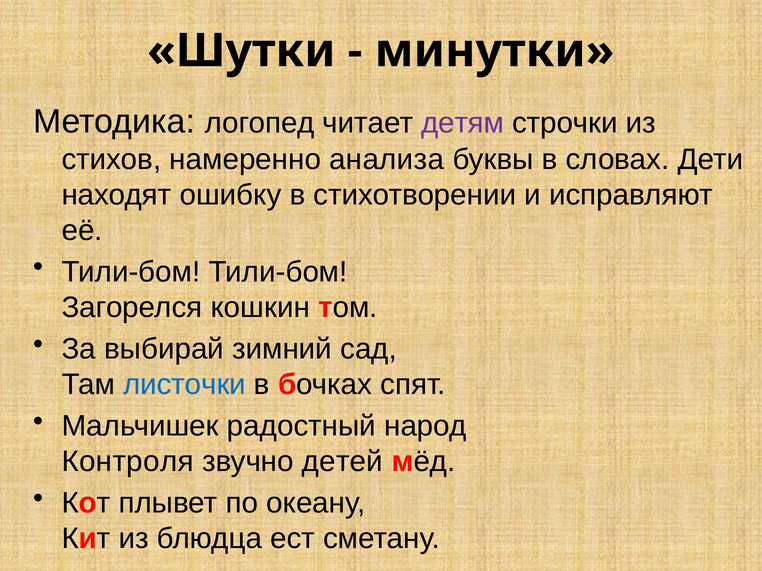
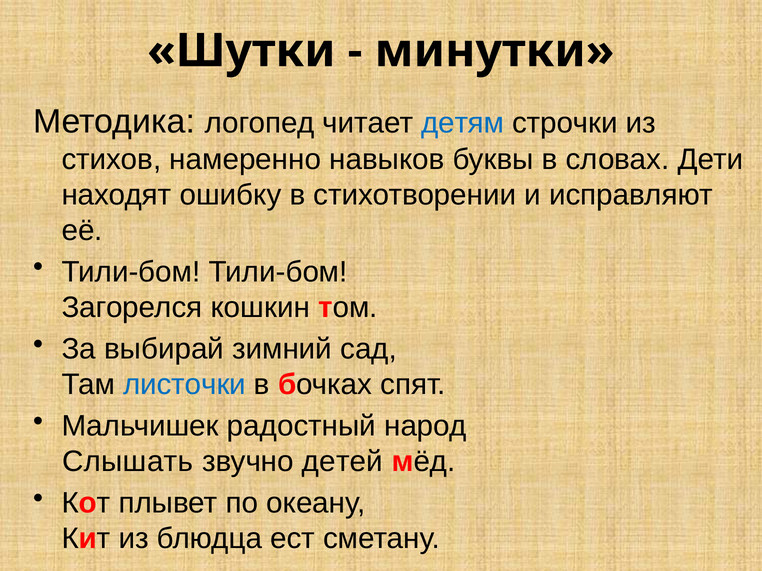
детям colour: purple -> blue (463, 123)
анализа: анализа -> навыков (387, 160)
Контроля: Контроля -> Слышать (128, 462)
